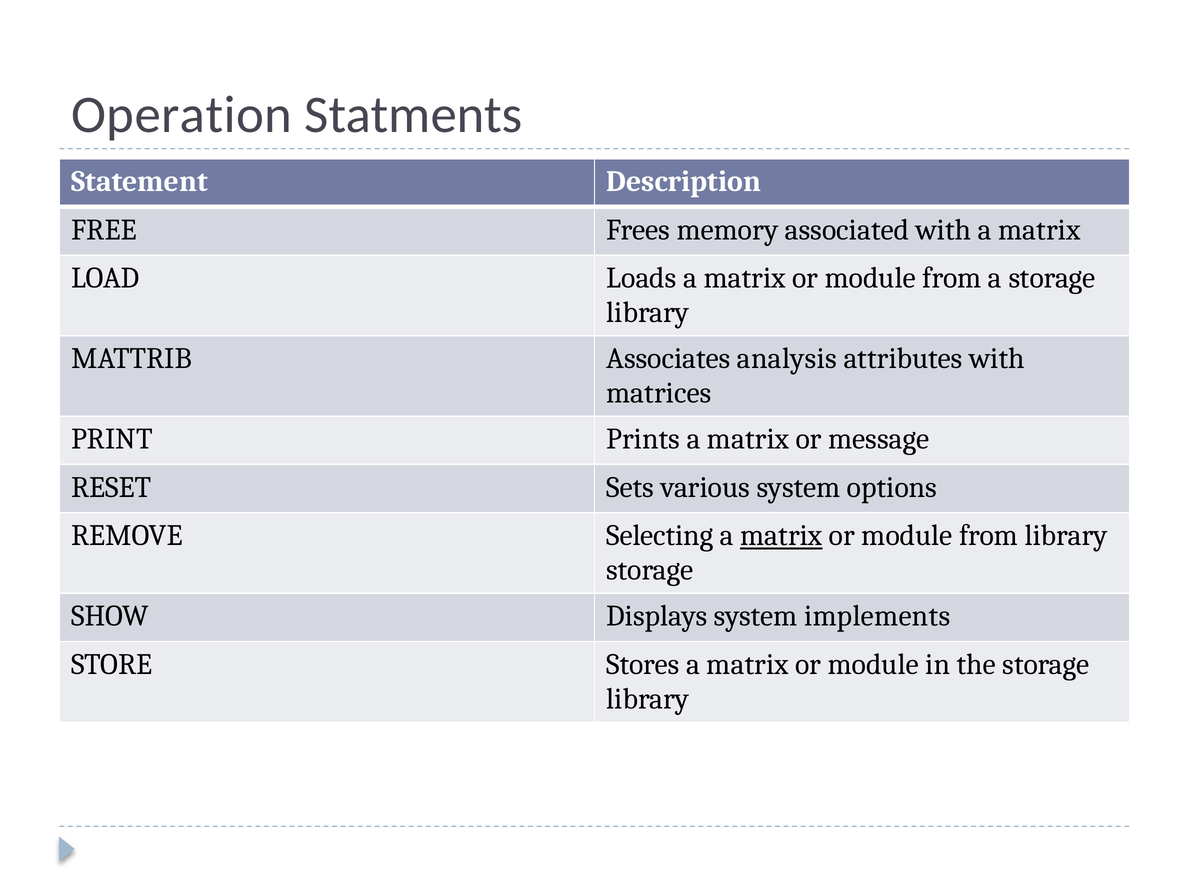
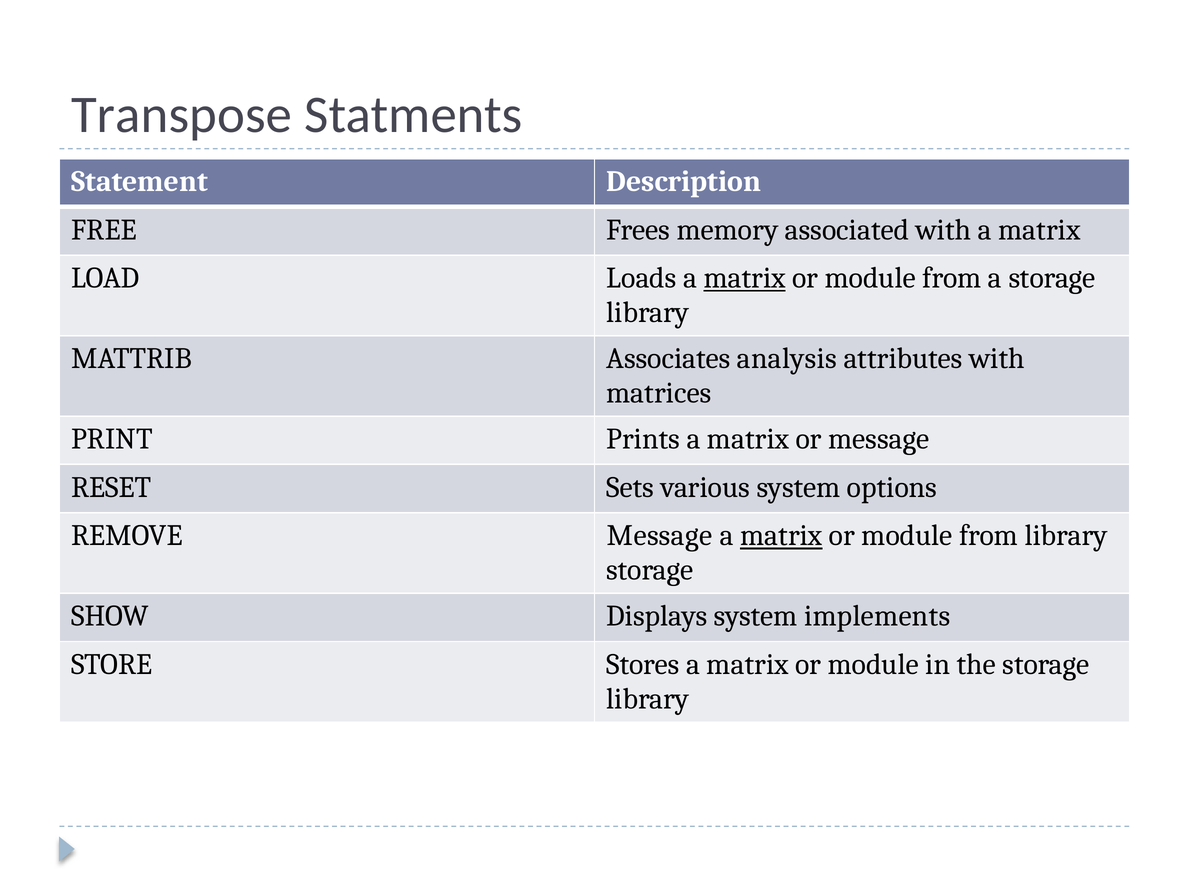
Operation: Operation -> Transpose (182, 115)
matrix underline: none -> present (745, 278)
REMOVE Selecting: Selecting -> Message (660, 535)
